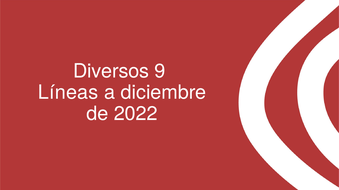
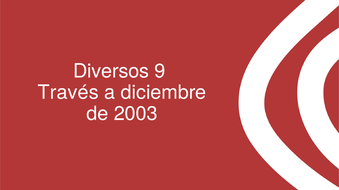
Líneas: Líneas -> Través (68, 93)
2022: 2022 -> 2003 (136, 114)
